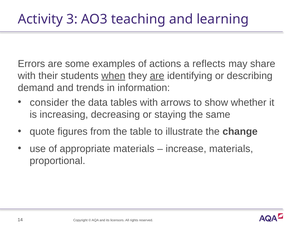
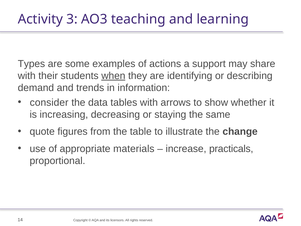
Errors: Errors -> Types (31, 64)
reflects: reflects -> support (209, 64)
are underline: present -> none (157, 76)
increase materials: materials -> practicals (231, 149)
